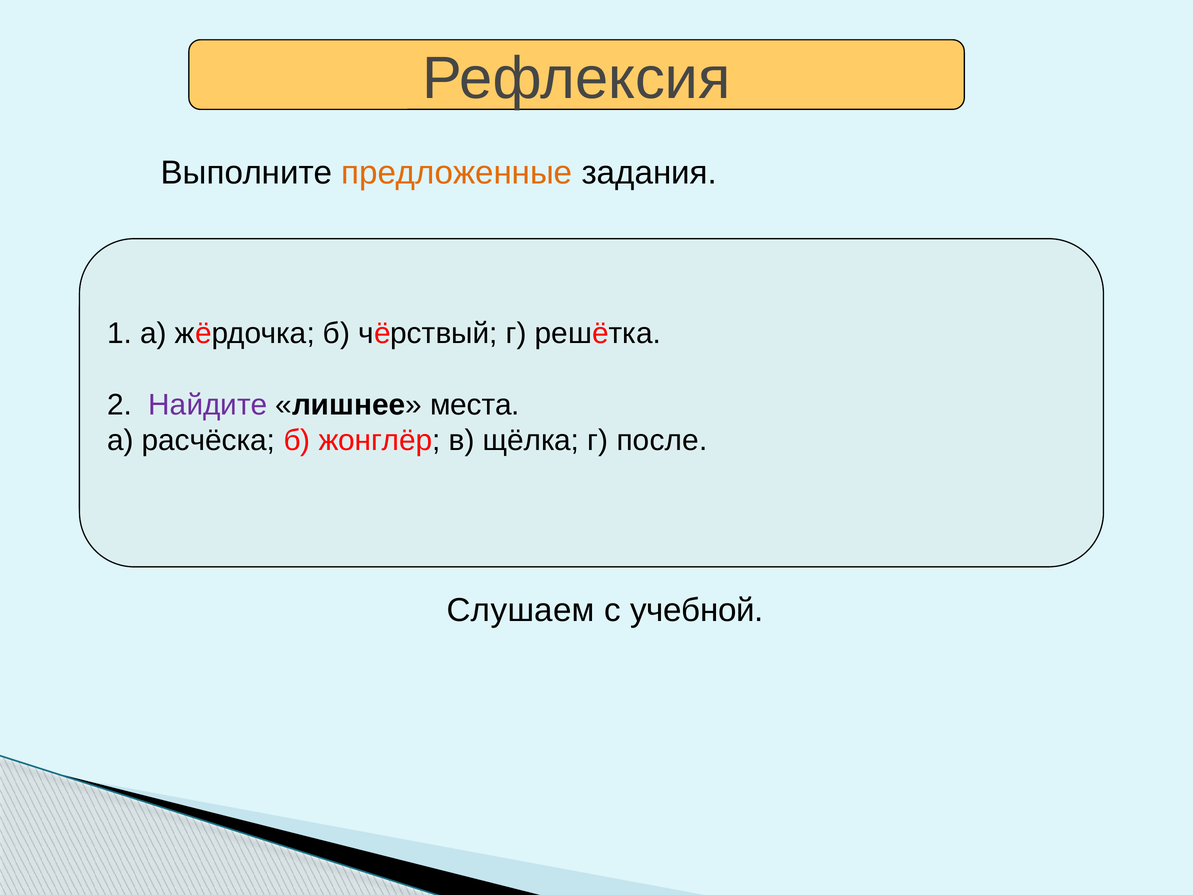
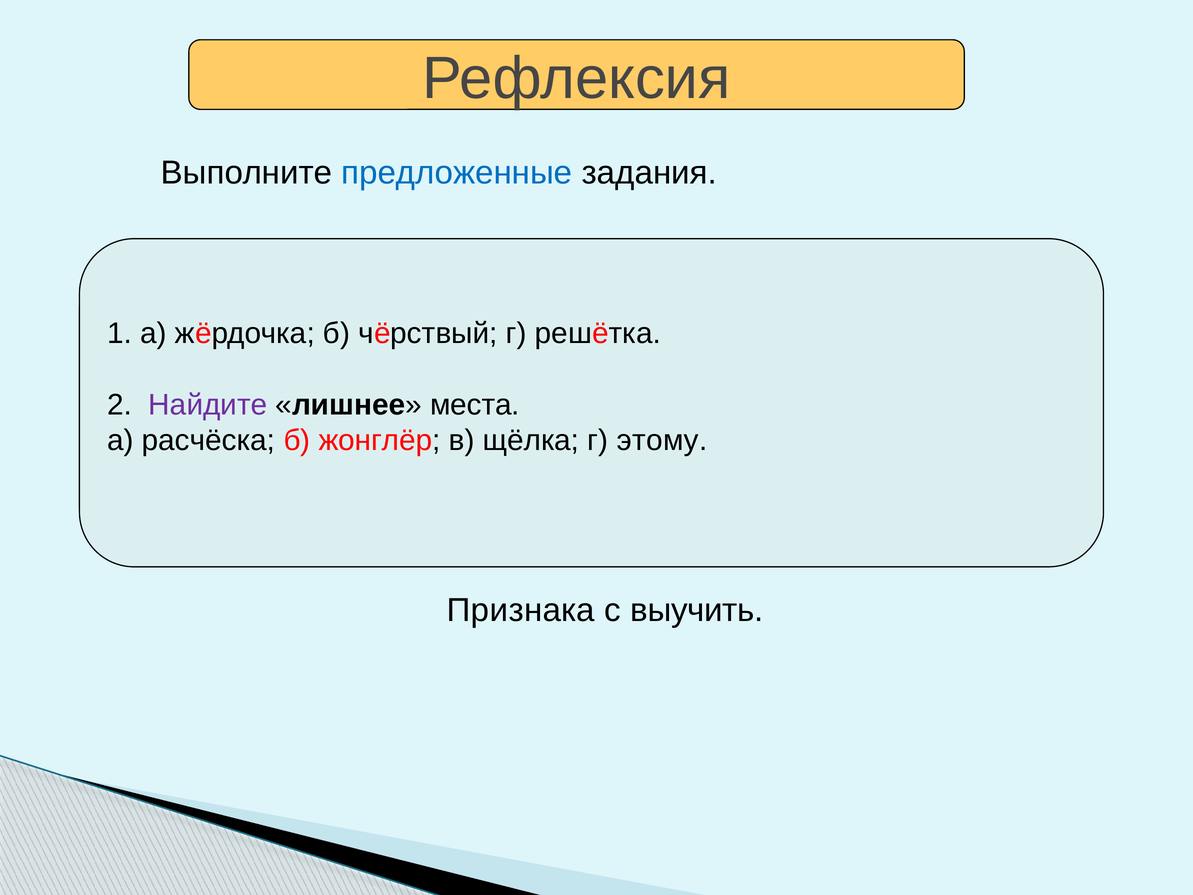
предложенные colour: orange -> blue (457, 173)
после: после -> этому (662, 440)
Слушаем: Слушаем -> Признака (521, 610)
учебной: учебной -> выучить (697, 610)
